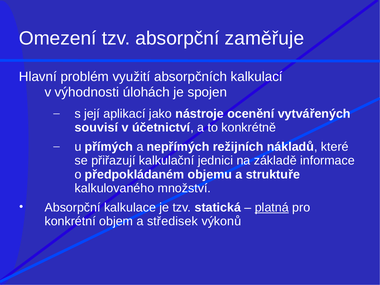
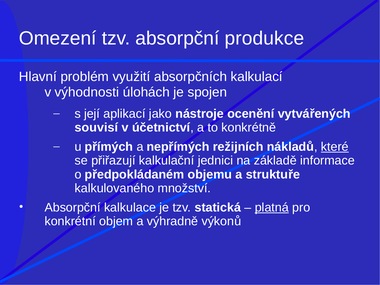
zaměřuje: zaměřuje -> produkce (264, 38)
které underline: none -> present (335, 147)
středisek: středisek -> výhradně (173, 221)
